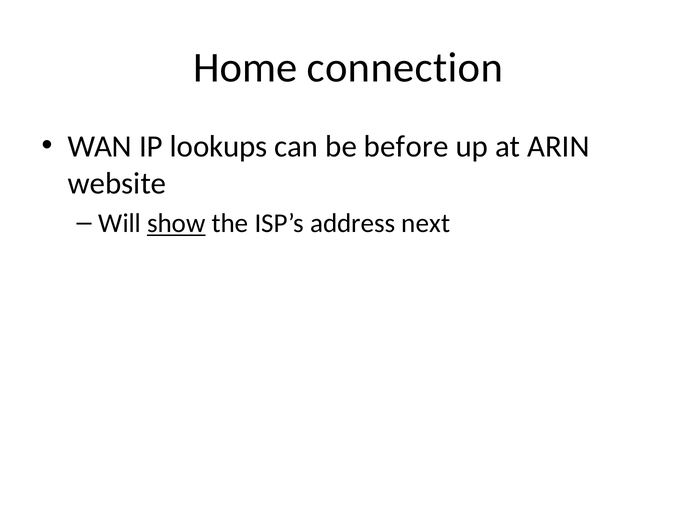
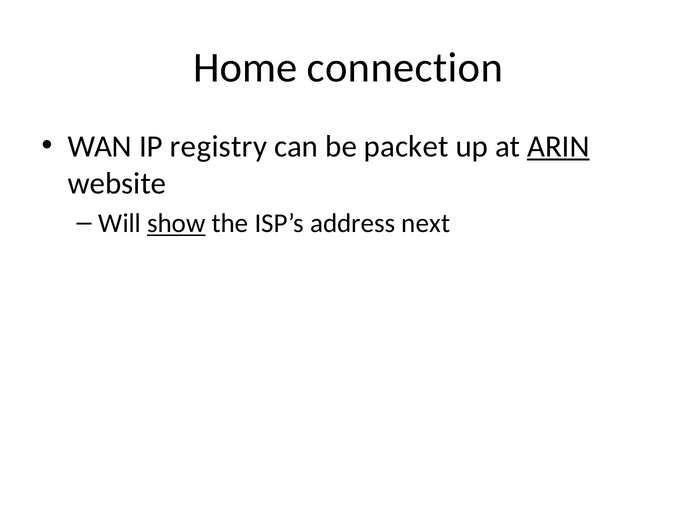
lookups: lookups -> registry (218, 146)
before: before -> packet (406, 146)
ARIN underline: none -> present (558, 146)
